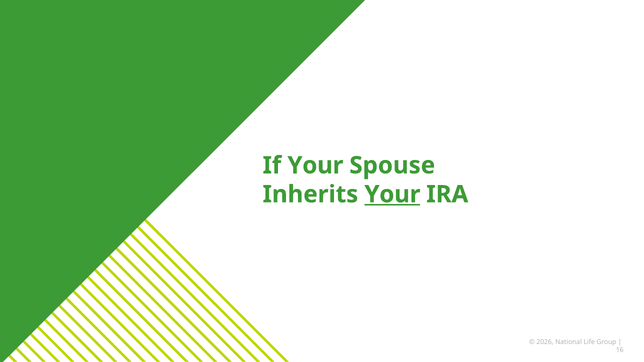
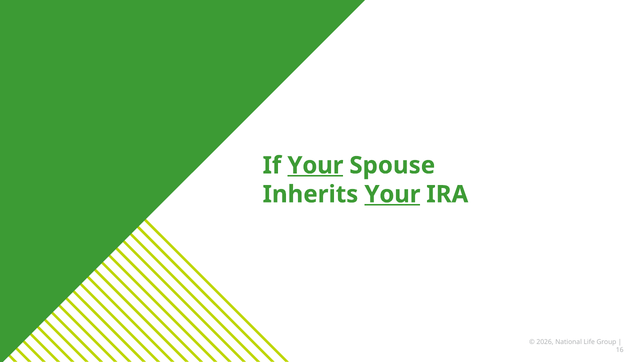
Your underline: none -> present (315, 166)
